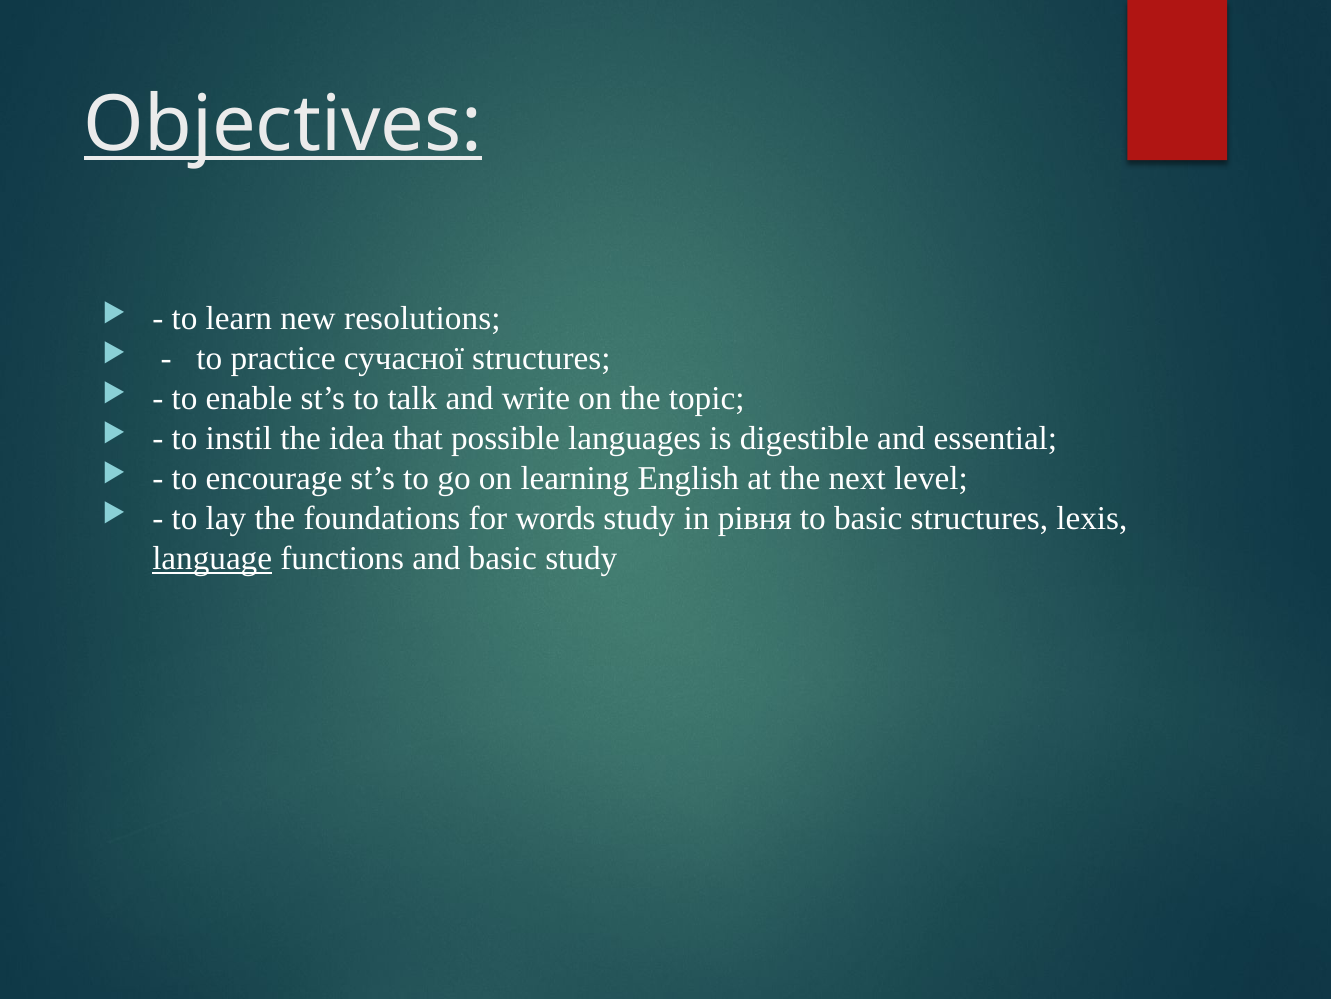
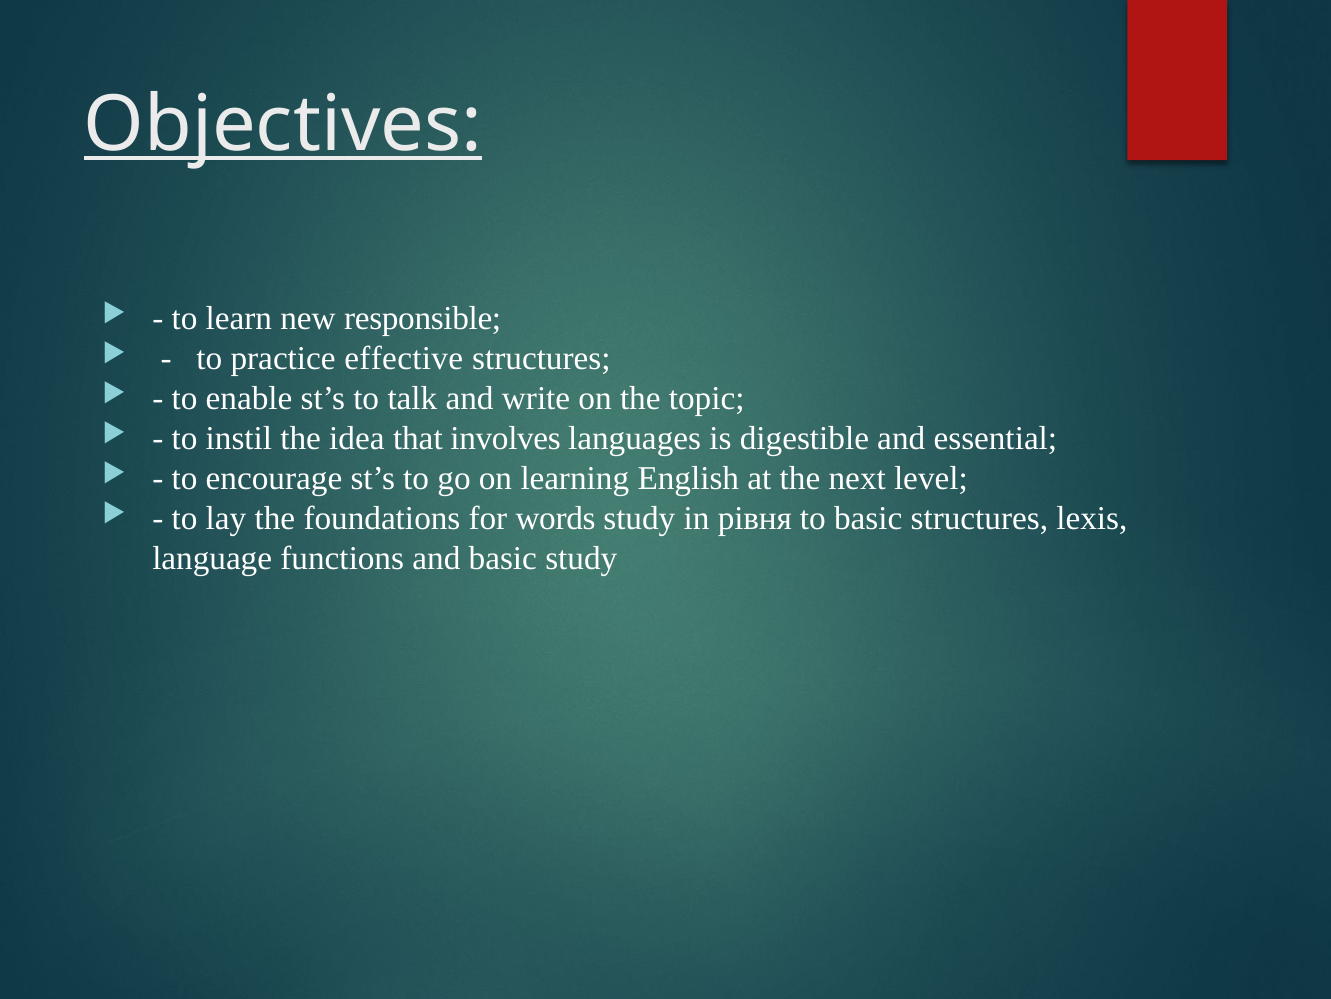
resolutions: resolutions -> responsible (423, 318)
сучасної: сучасної -> effective (404, 358)
possible: possible -> involves (506, 438)
language underline: present -> none (212, 558)
